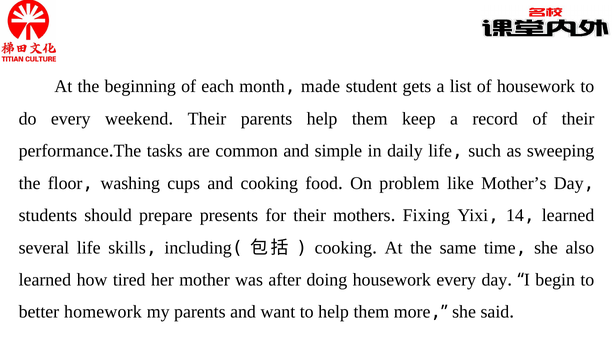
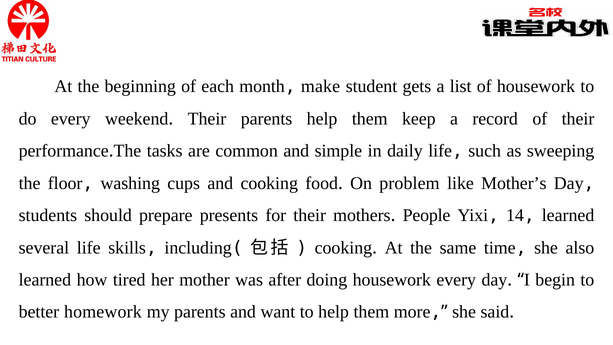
made: made -> make (321, 86)
Fixing: Fixing -> People (427, 215)
